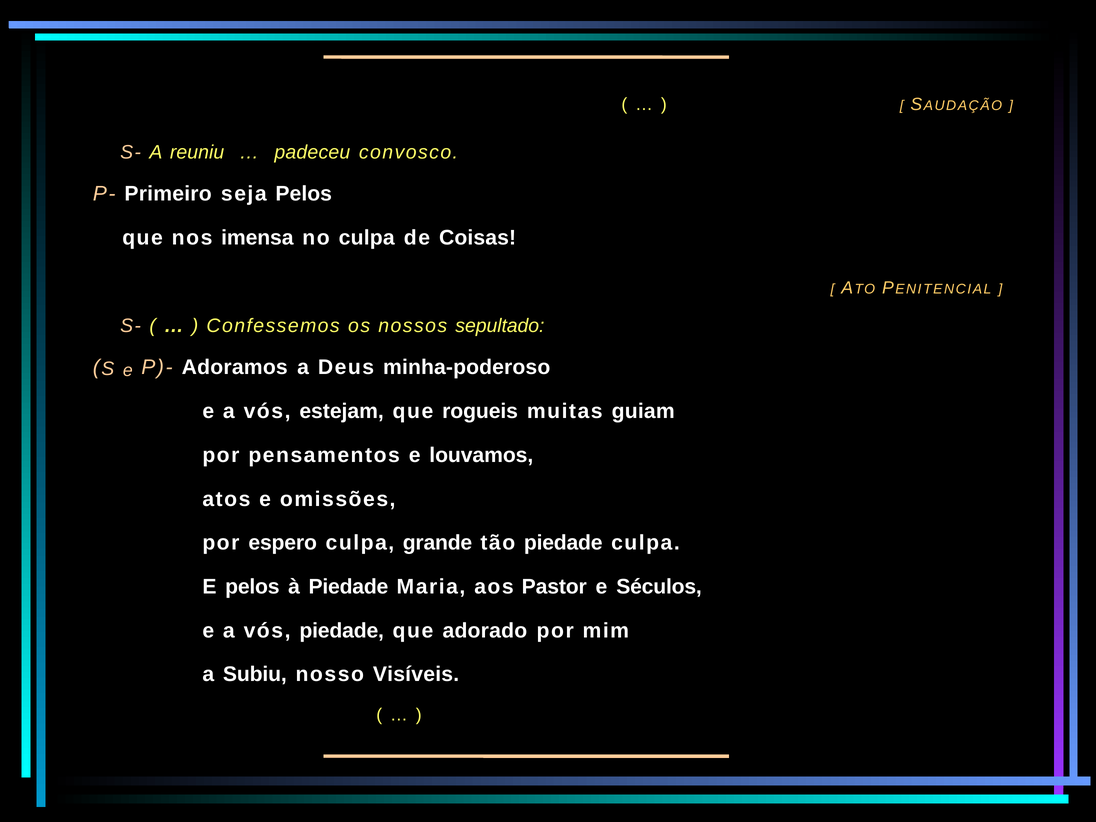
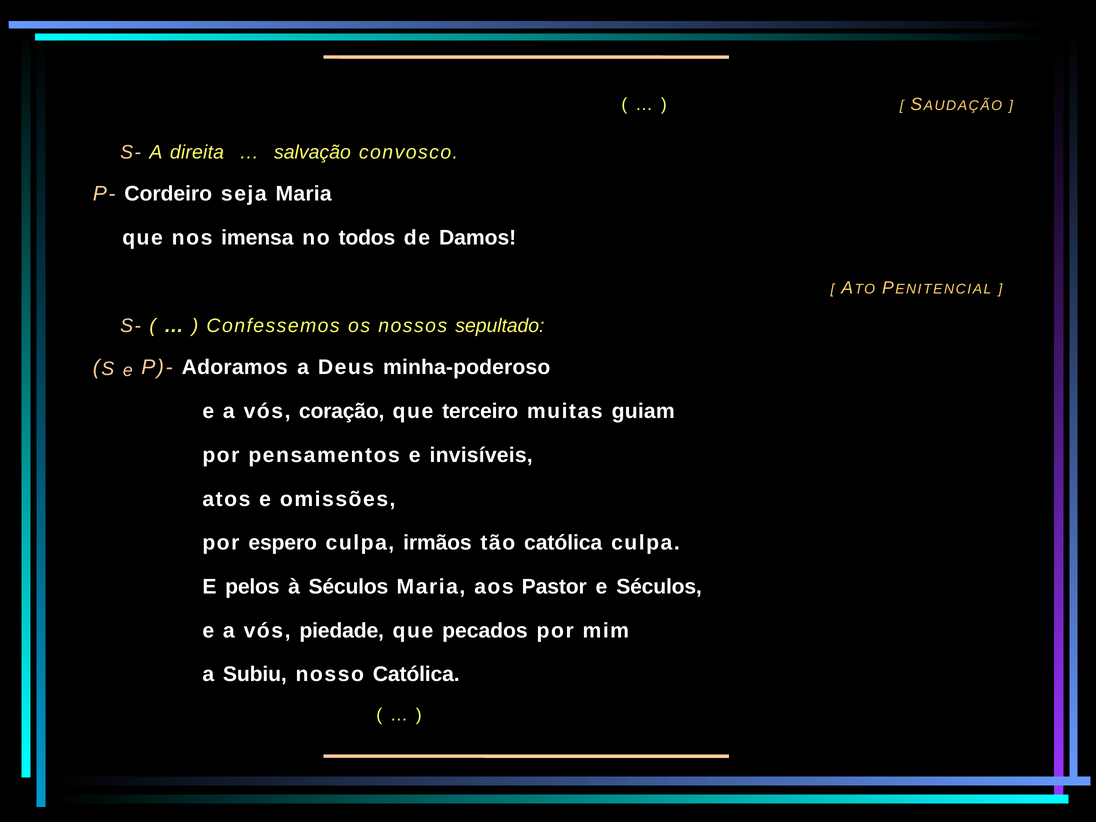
reuniu: reuniu -> direita (197, 152)
padeceu: padeceu -> salvação (312, 152)
Primeiro: Primeiro -> Cordeiro (168, 194)
seja Pelos: Pelos -> Maria (304, 194)
no culpa: culpa -> todos (367, 238)
Coisas: Coisas -> Damos (478, 238)
estejam: estejam -> coração (342, 411)
rogueis: rogueis -> terceiro (480, 411)
louvamos: louvamos -> invisíveis (481, 455)
grande: grande -> irmãos (437, 543)
tão piedade: piedade -> católica (563, 543)
à Piedade: Piedade -> Séculos (348, 587)
adorado: adorado -> pecados (485, 631)
nosso Visíveis: Visíveis -> Católica (416, 674)
